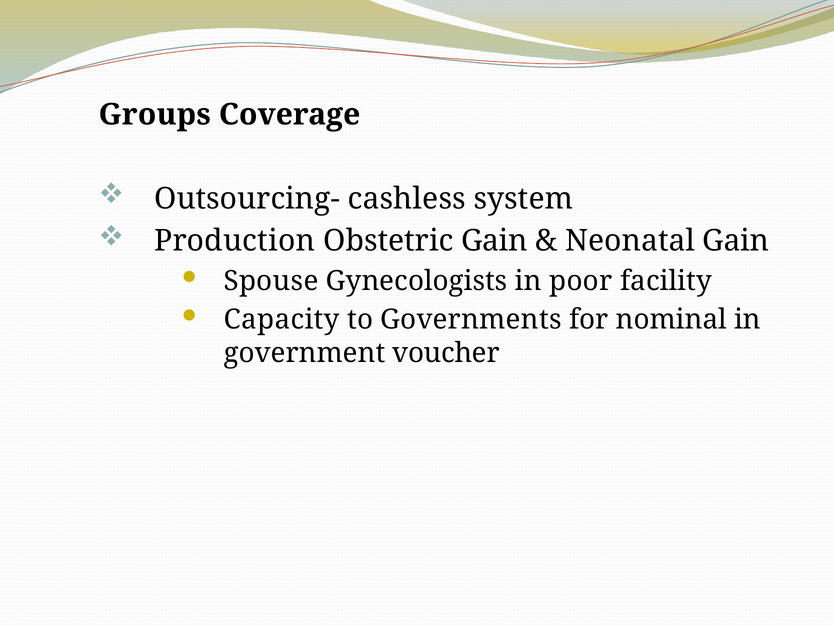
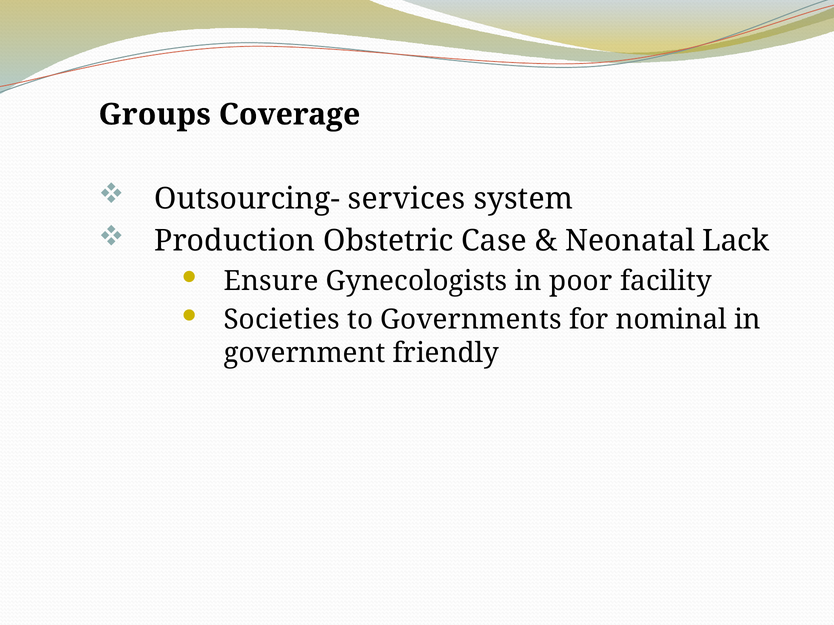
cashless: cashless -> services (407, 199)
Obstetric Gain: Gain -> Case (494, 241)
Neonatal Gain: Gain -> Lack (736, 241)
Spouse: Spouse -> Ensure (271, 281)
Capacity: Capacity -> Societies (282, 320)
voucher: voucher -> friendly (446, 353)
